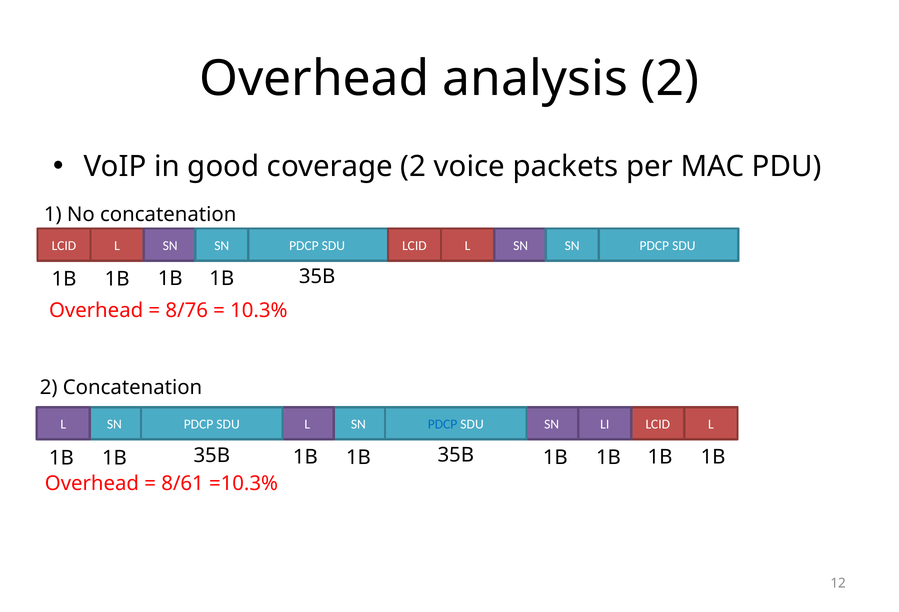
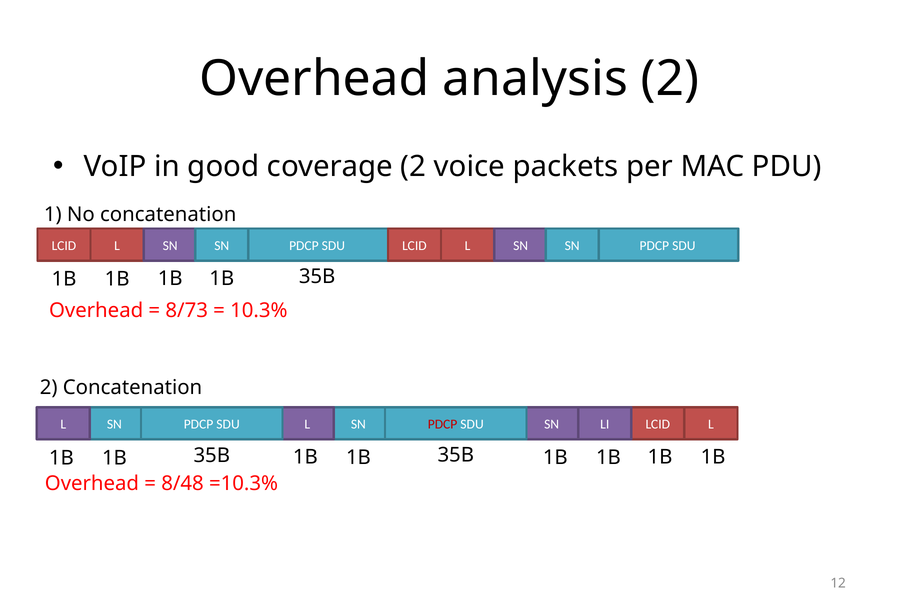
8/76: 8/76 -> 8/73 (187, 310)
PDCP colour: blue -> red (443, 424)
8/61: 8/61 -> 8/48 (183, 483)
